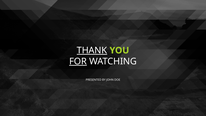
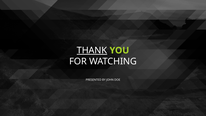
FOR underline: present -> none (78, 61)
